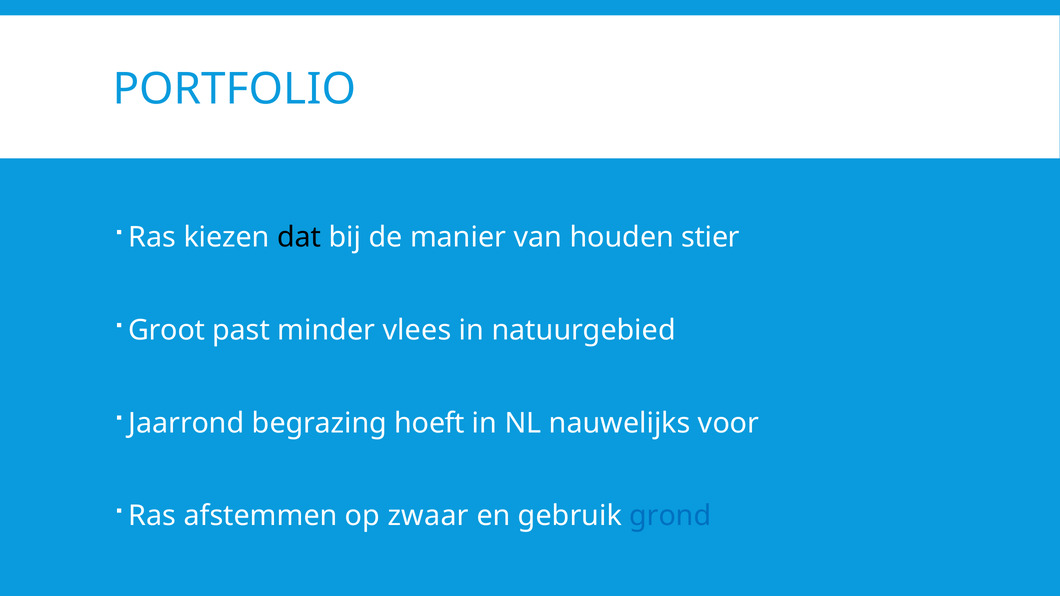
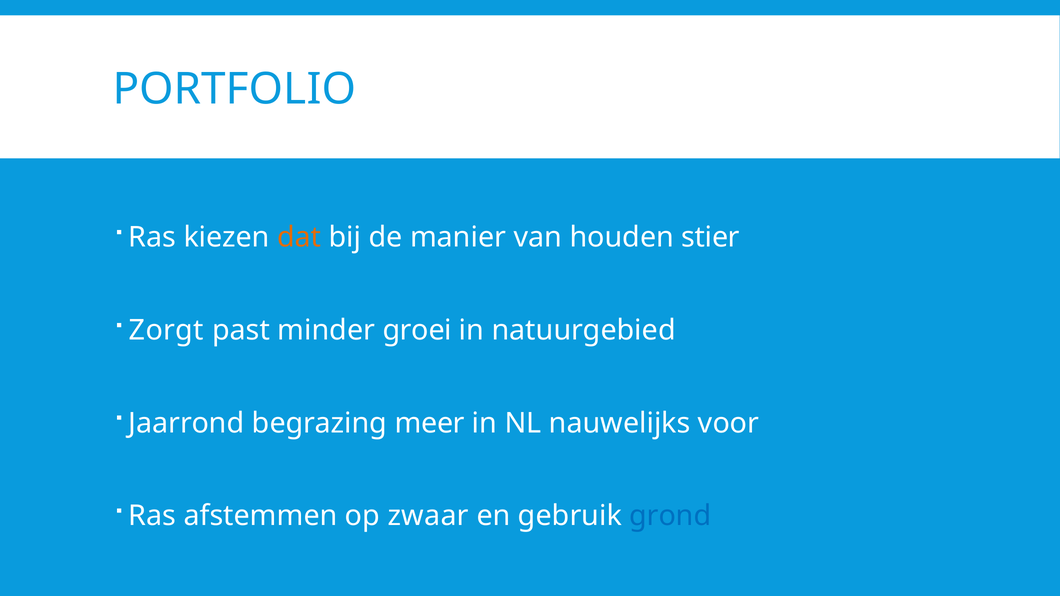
dat colour: black -> orange (299, 237)
Groot: Groot -> Zorgt (166, 330)
vlees: vlees -> groei (417, 330)
hoeft: hoeft -> meer (430, 423)
